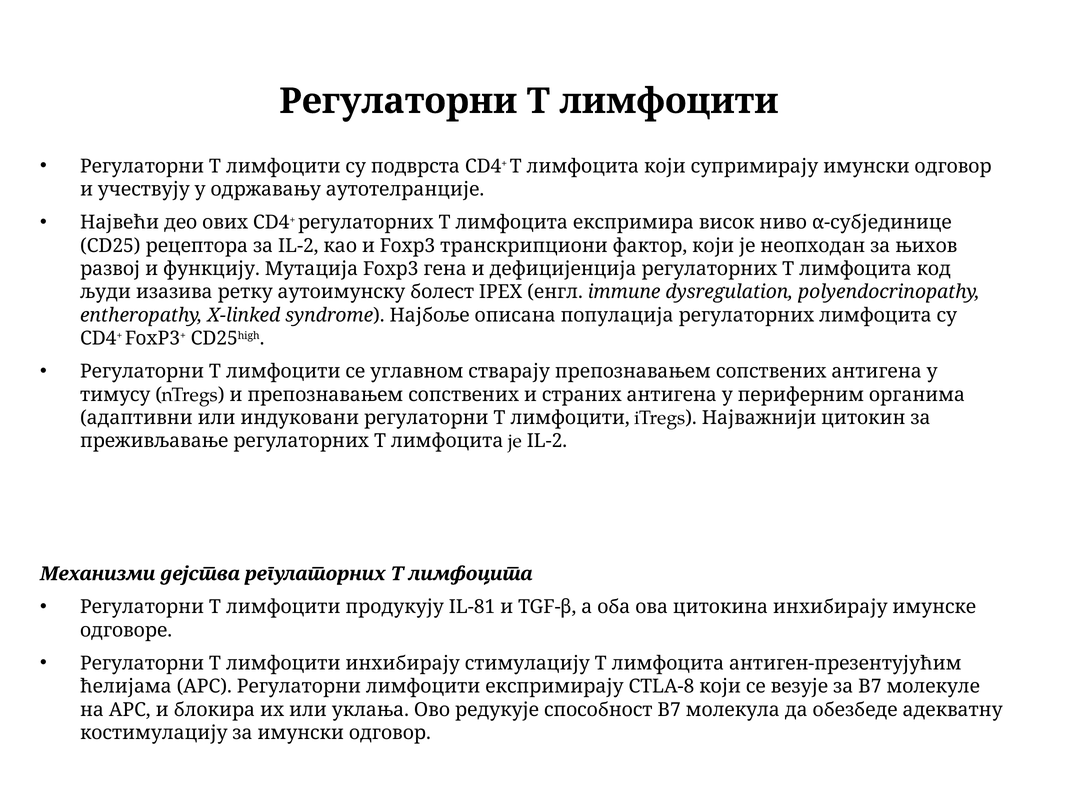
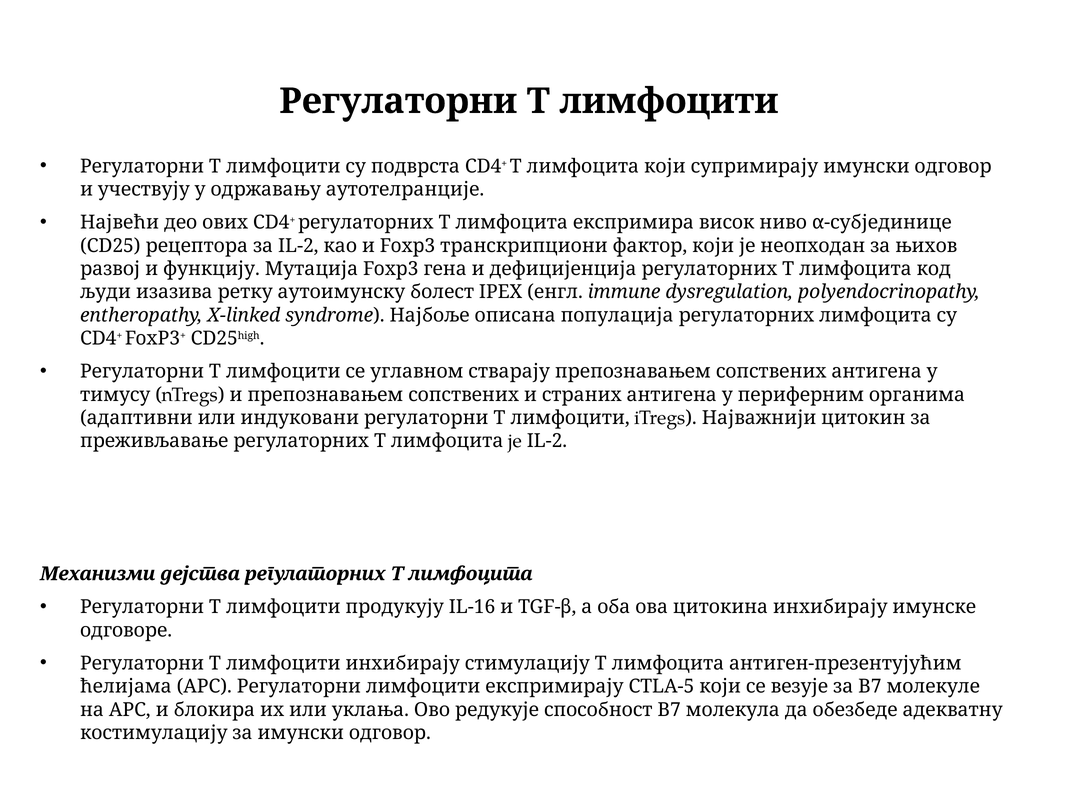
IL-81: IL-81 -> IL-16 (472, 607)
CTLA-8: CTLA-8 -> CTLA-5 (661, 687)
